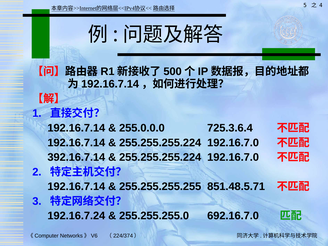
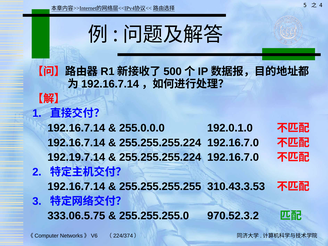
725.3.6.4: 725.3.6.4 -> 192.0.1.0 (230, 128)
392.16.7.14: 392.16.7.14 -> 192.19.7.14 (76, 157)
851.48.5.71: 851.48.5.71 -> 310.43.3.53 (236, 187)
192.16.7.24: 192.16.7.24 -> 333.06.5.75 (76, 216)
692.16.7.0: 692.16.7.0 -> 970.52.3.2 (233, 216)
